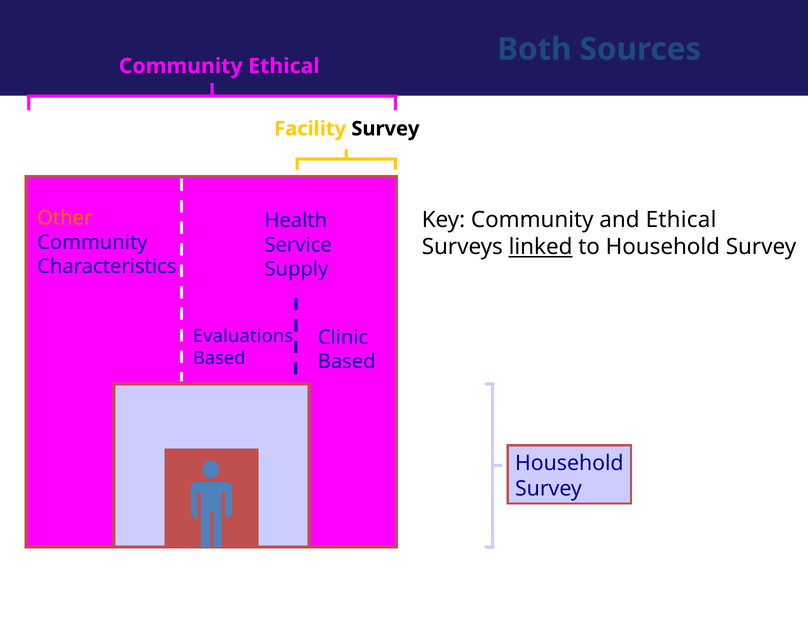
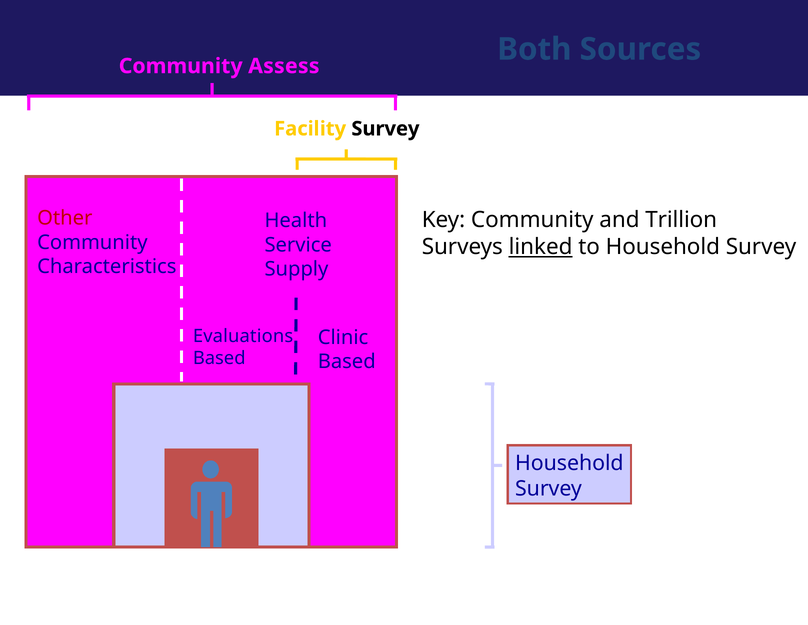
Community Ethical: Ethical -> Assess (284, 66)
Other colour: orange -> red (65, 218)
and Ethical: Ethical -> Trillion (681, 219)
